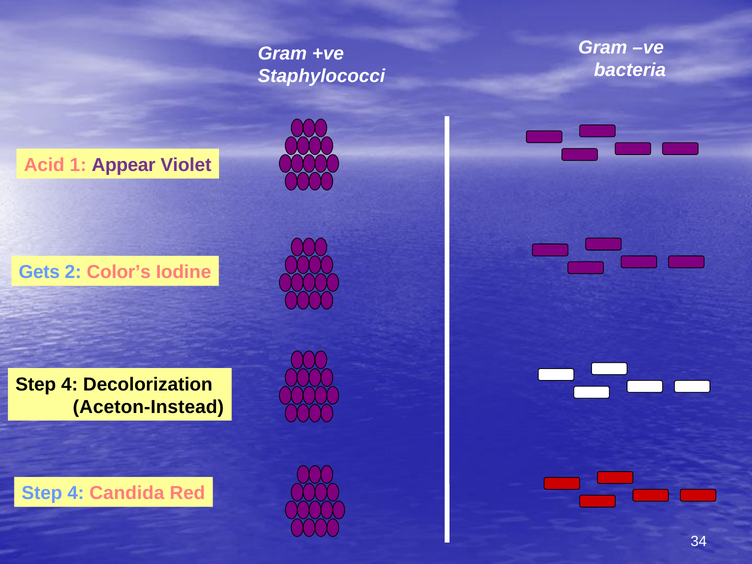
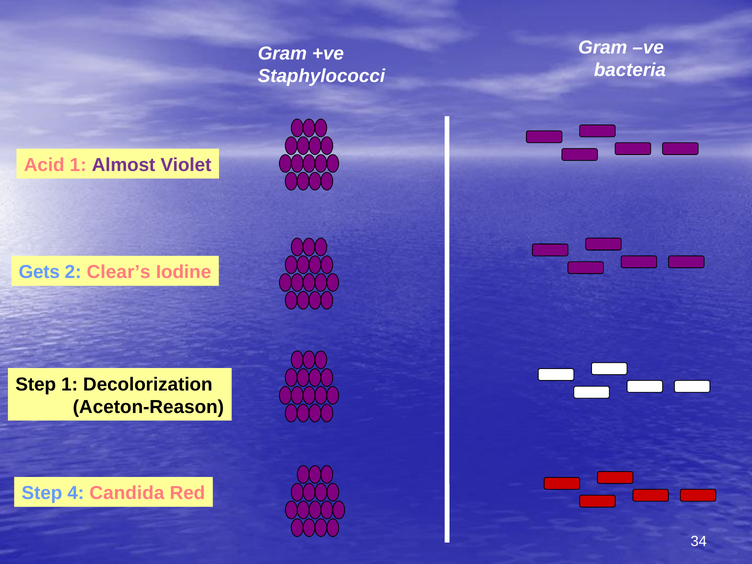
Appear: Appear -> Almost (124, 165)
Color’s: Color’s -> Clear’s (119, 272)
4: 4 -> 1 (70, 384)
Aceton-Instead: Aceton-Instead -> Aceton-Reason (148, 407)
